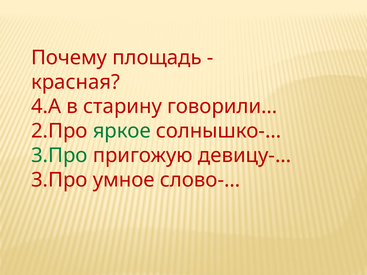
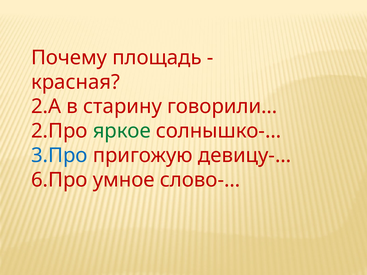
4.А: 4.А -> 2.А (46, 107)
3.Про colour: green -> blue (59, 156)
3.Про: 3.Про -> 6.Про (59, 180)
